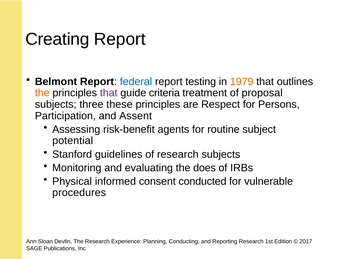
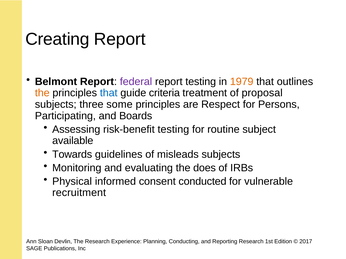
federal colour: blue -> purple (136, 82)
that colour: purple -> blue (109, 93)
these: these -> some (119, 105)
Participation: Participation -> Participating (65, 116)
Assent: Assent -> Boards (136, 116)
risk-benefit agents: agents -> testing (173, 130)
potential: potential -> available (73, 141)
Stanford: Stanford -> Towards (72, 155)
of research: research -> misleads (178, 155)
procedures: procedures -> recruitment (79, 193)
